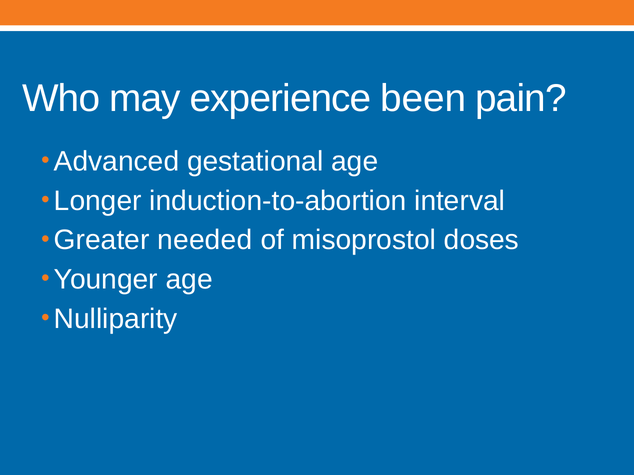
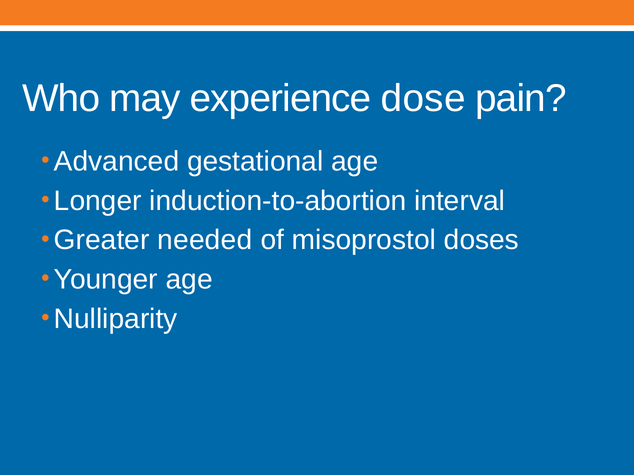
been: been -> dose (423, 98)
